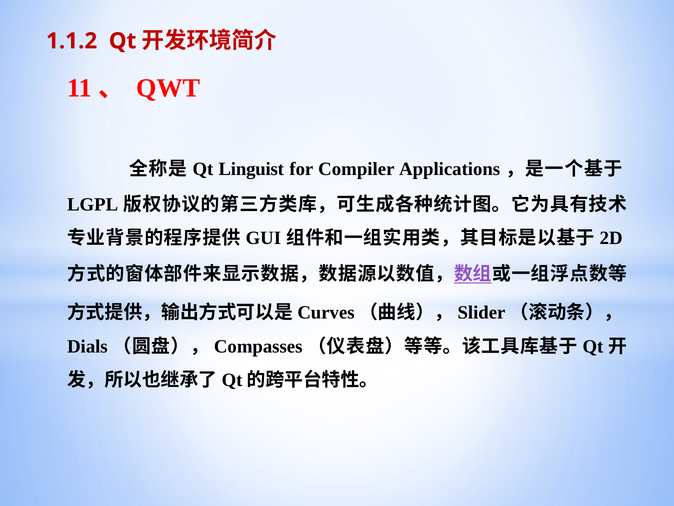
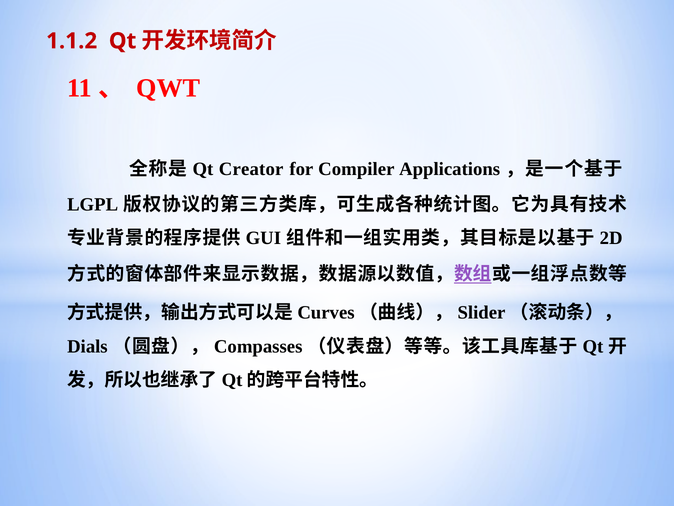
Linguist: Linguist -> Creator (251, 169)
